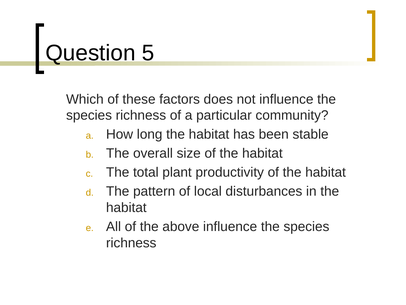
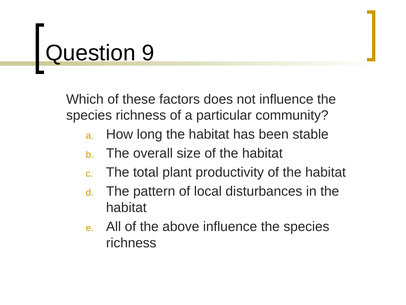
5: 5 -> 9 (148, 53)
